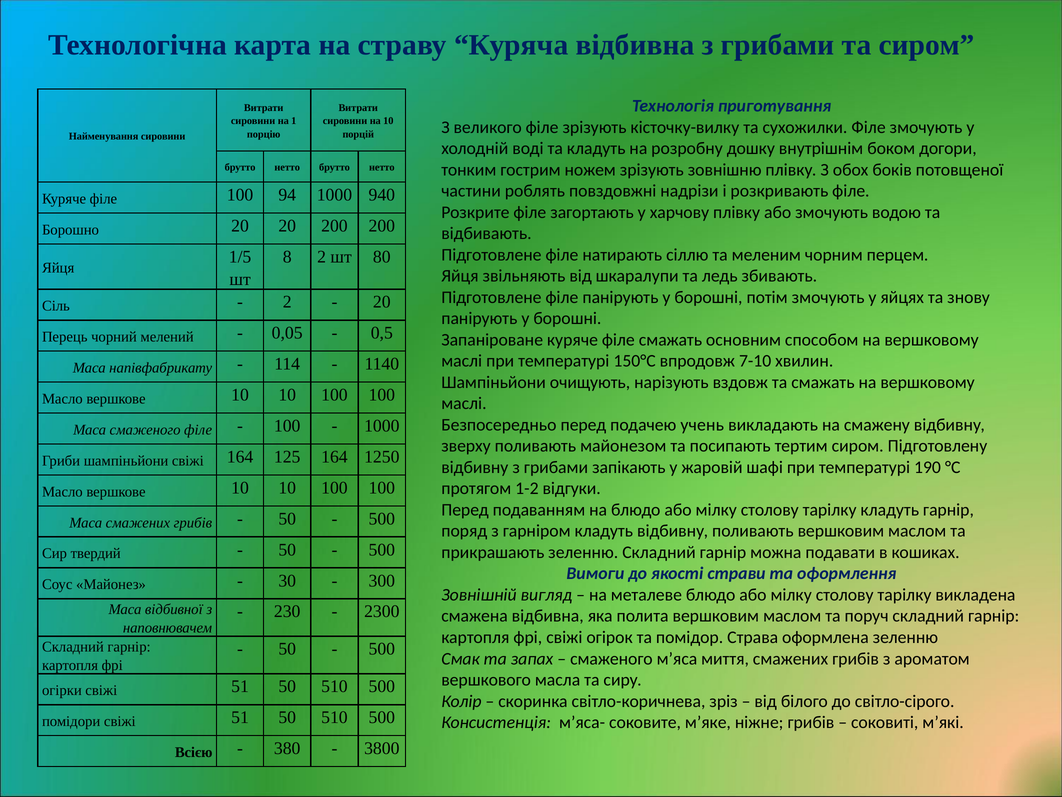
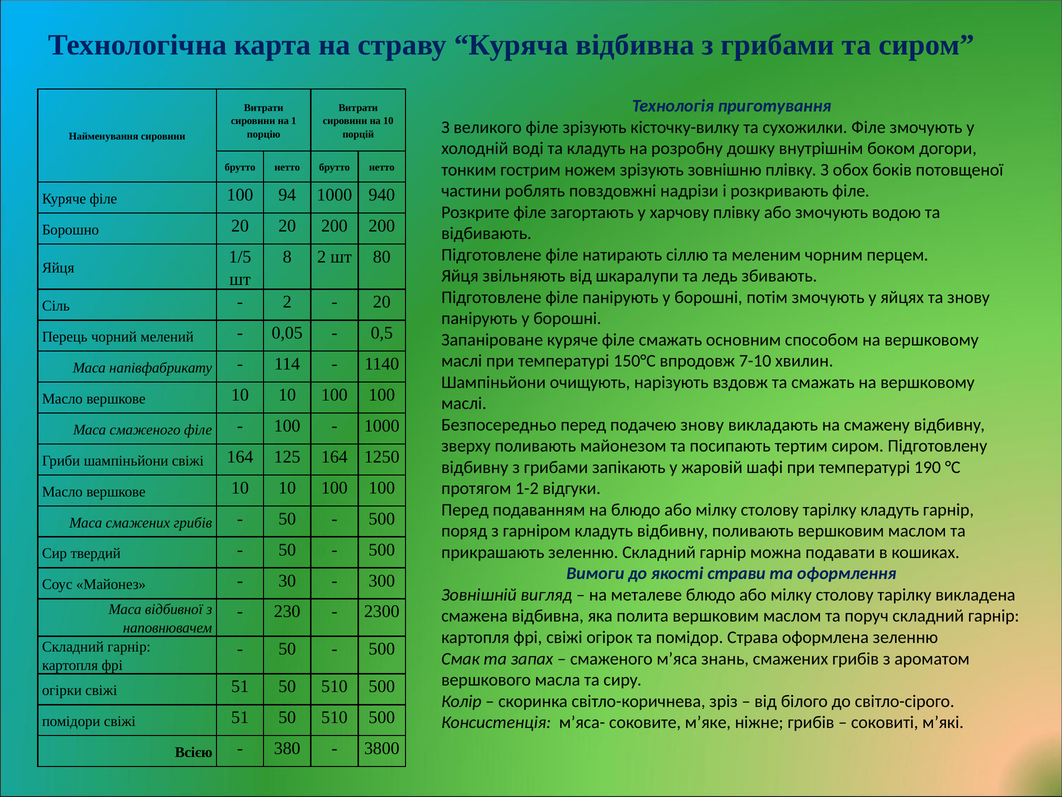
подачею учень: учень -> знову (702, 425)
миття: миття -> знань (725, 658)
